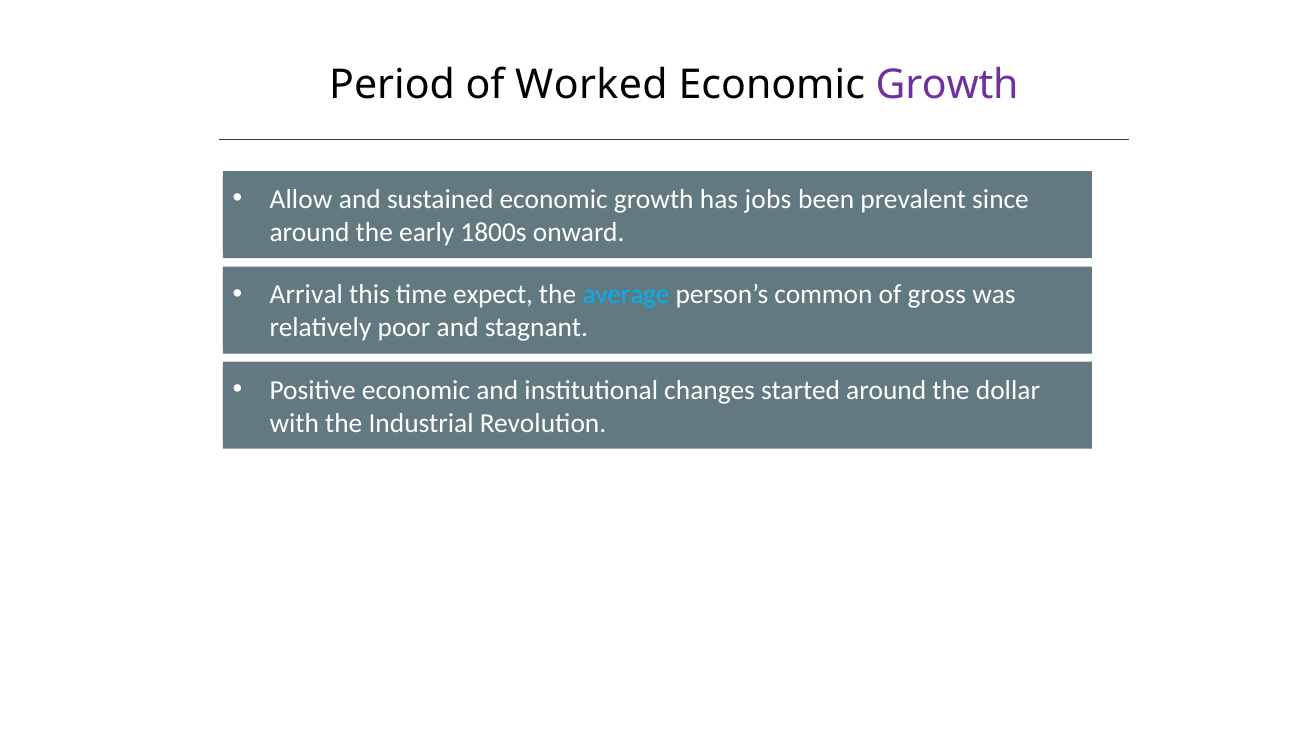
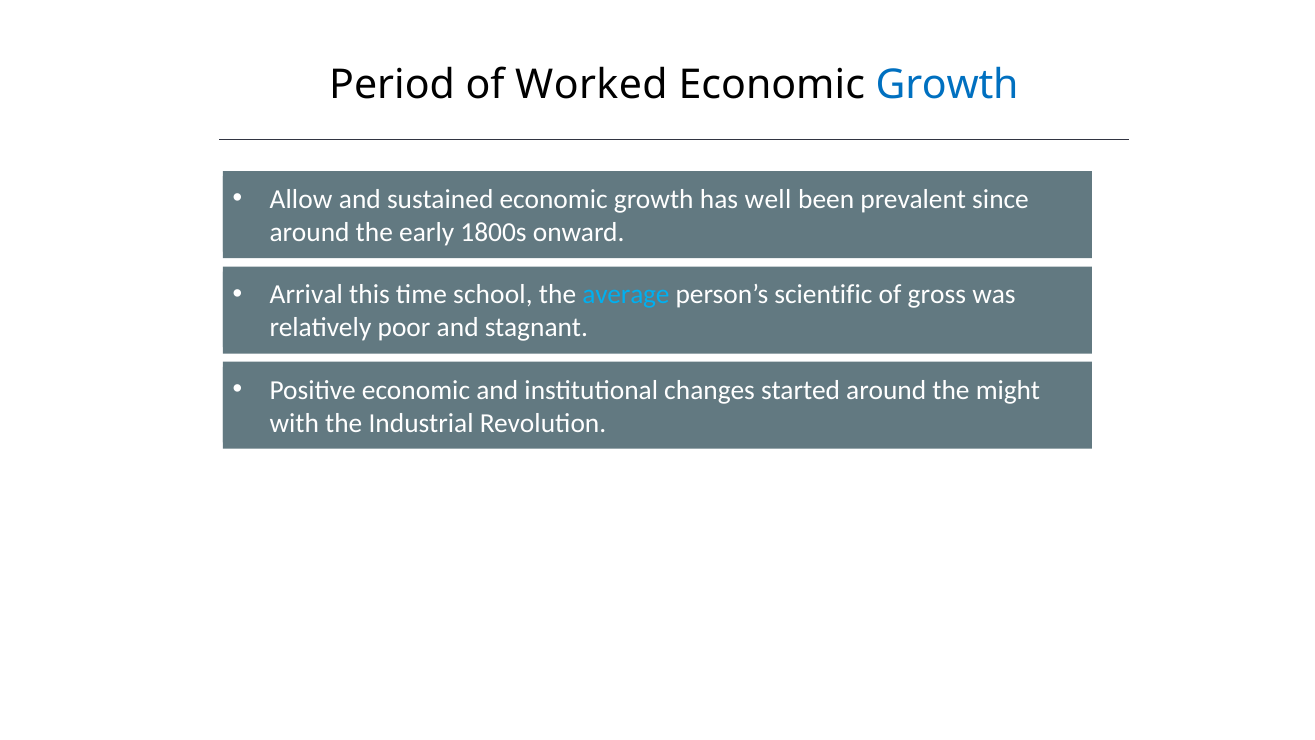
Growth colour: purple -> blue (947, 85)
jobs: jobs -> well (768, 199)
expect: expect -> school (493, 295)
common: common -> scientific (823, 295)
dollar: dollar -> might (1008, 390)
